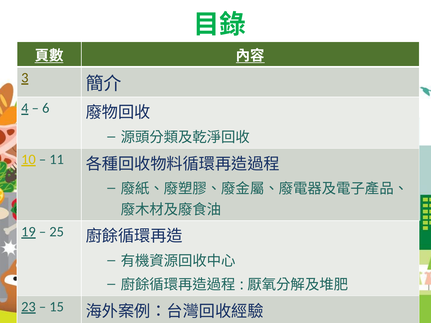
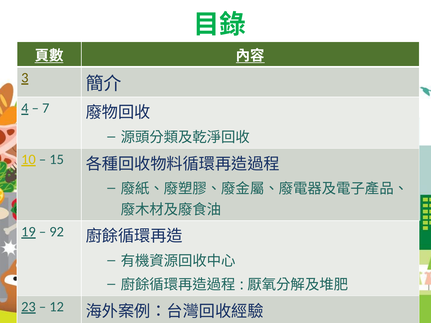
6: 6 -> 7 (46, 108)
11: 11 -> 15 (57, 160)
25: 25 -> 92 (57, 232)
15: 15 -> 12 (57, 307)
